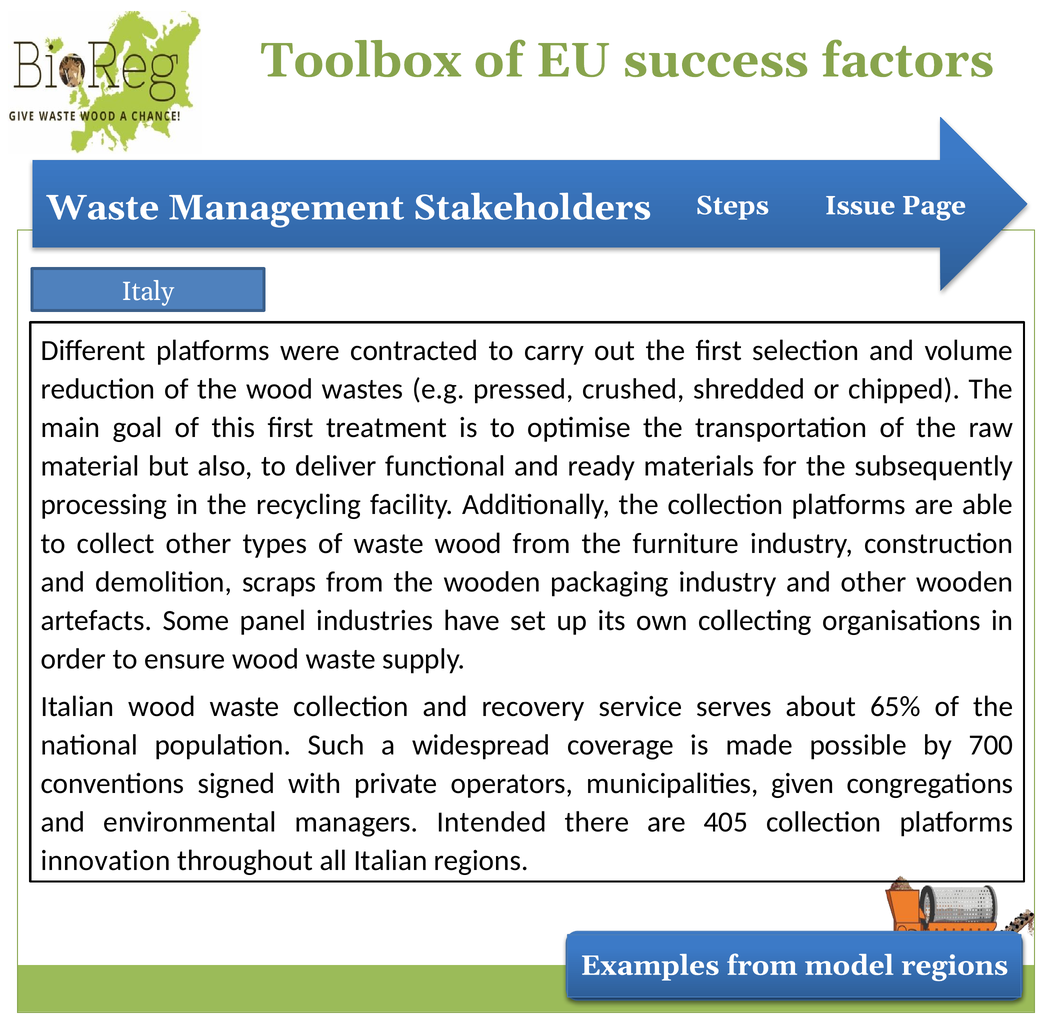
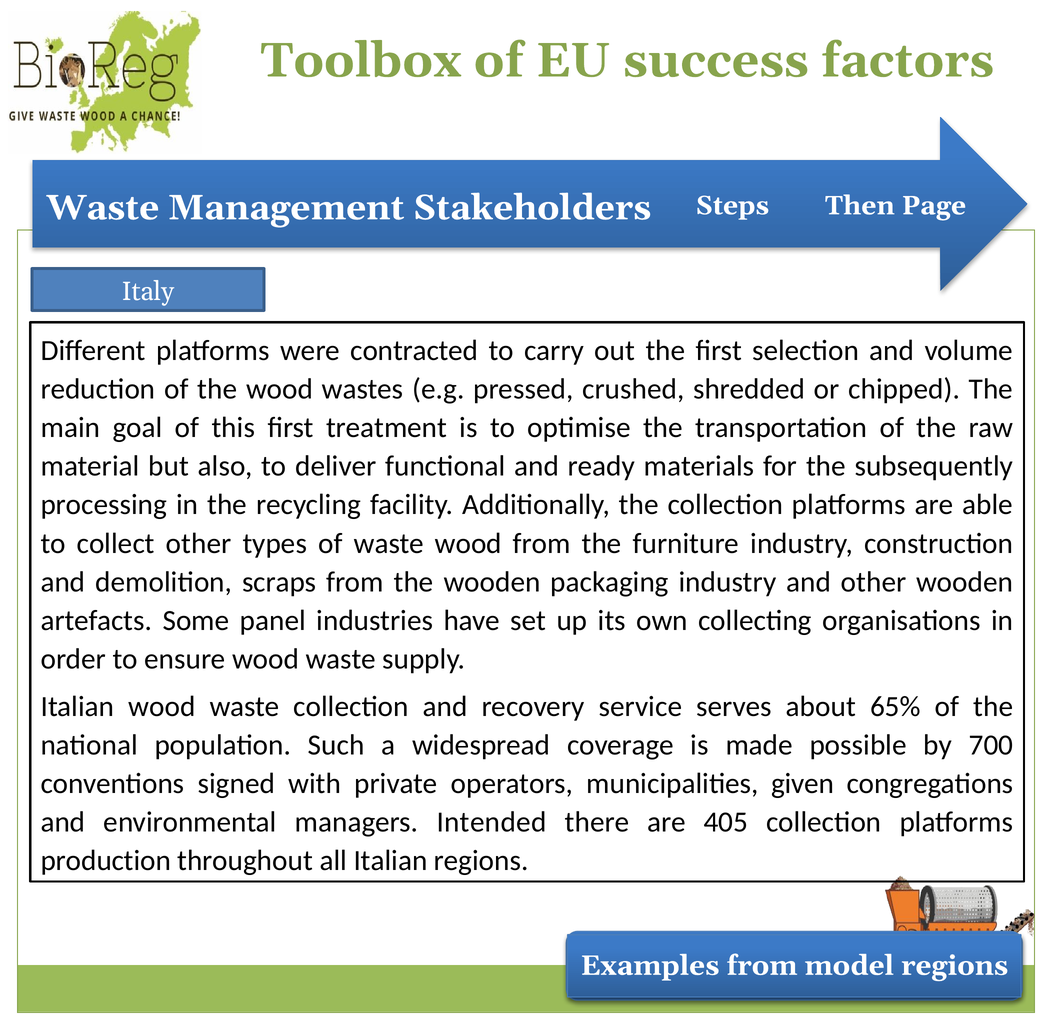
Issue: Issue -> Then (860, 206)
innovation: innovation -> production (106, 861)
